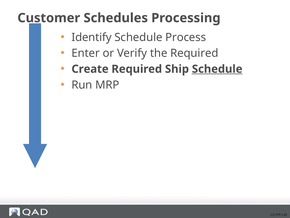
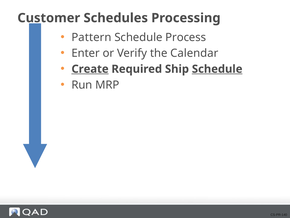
Identify: Identify -> Pattern (91, 37)
the Required: Required -> Calendar (194, 53)
Create underline: none -> present (90, 69)
